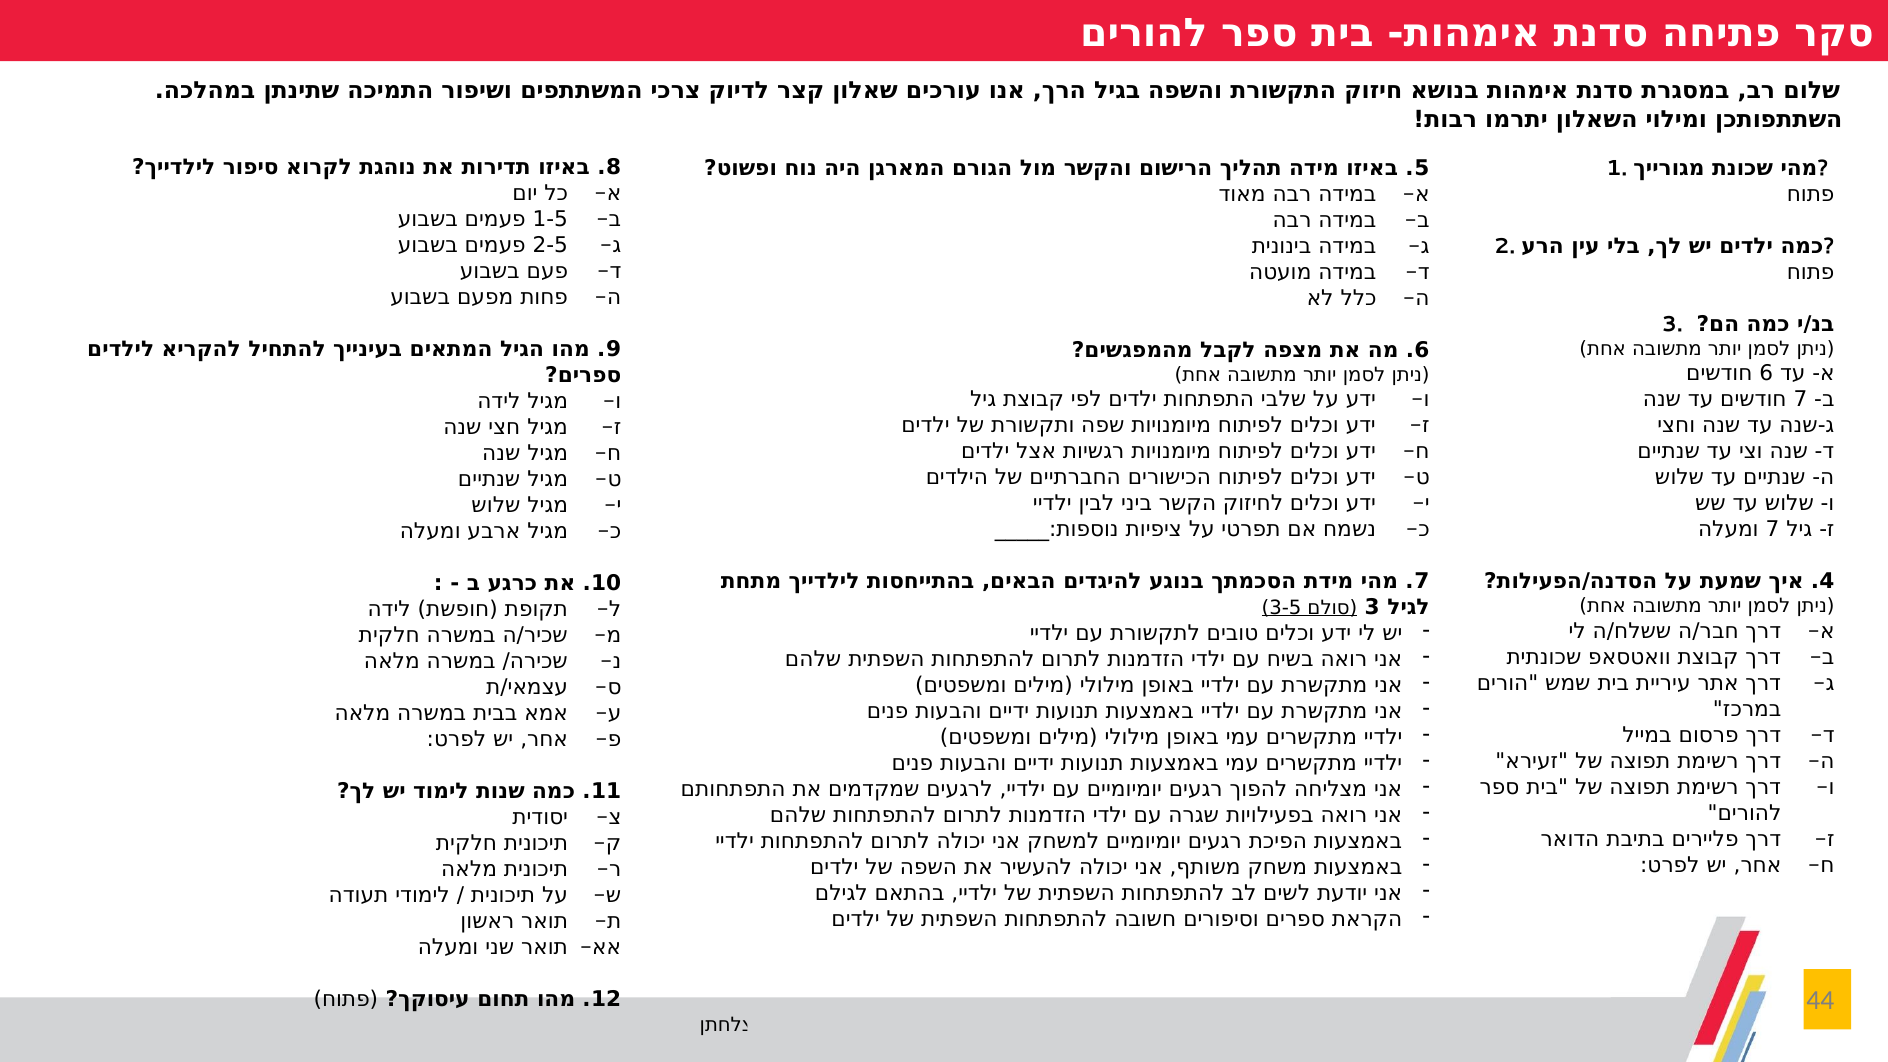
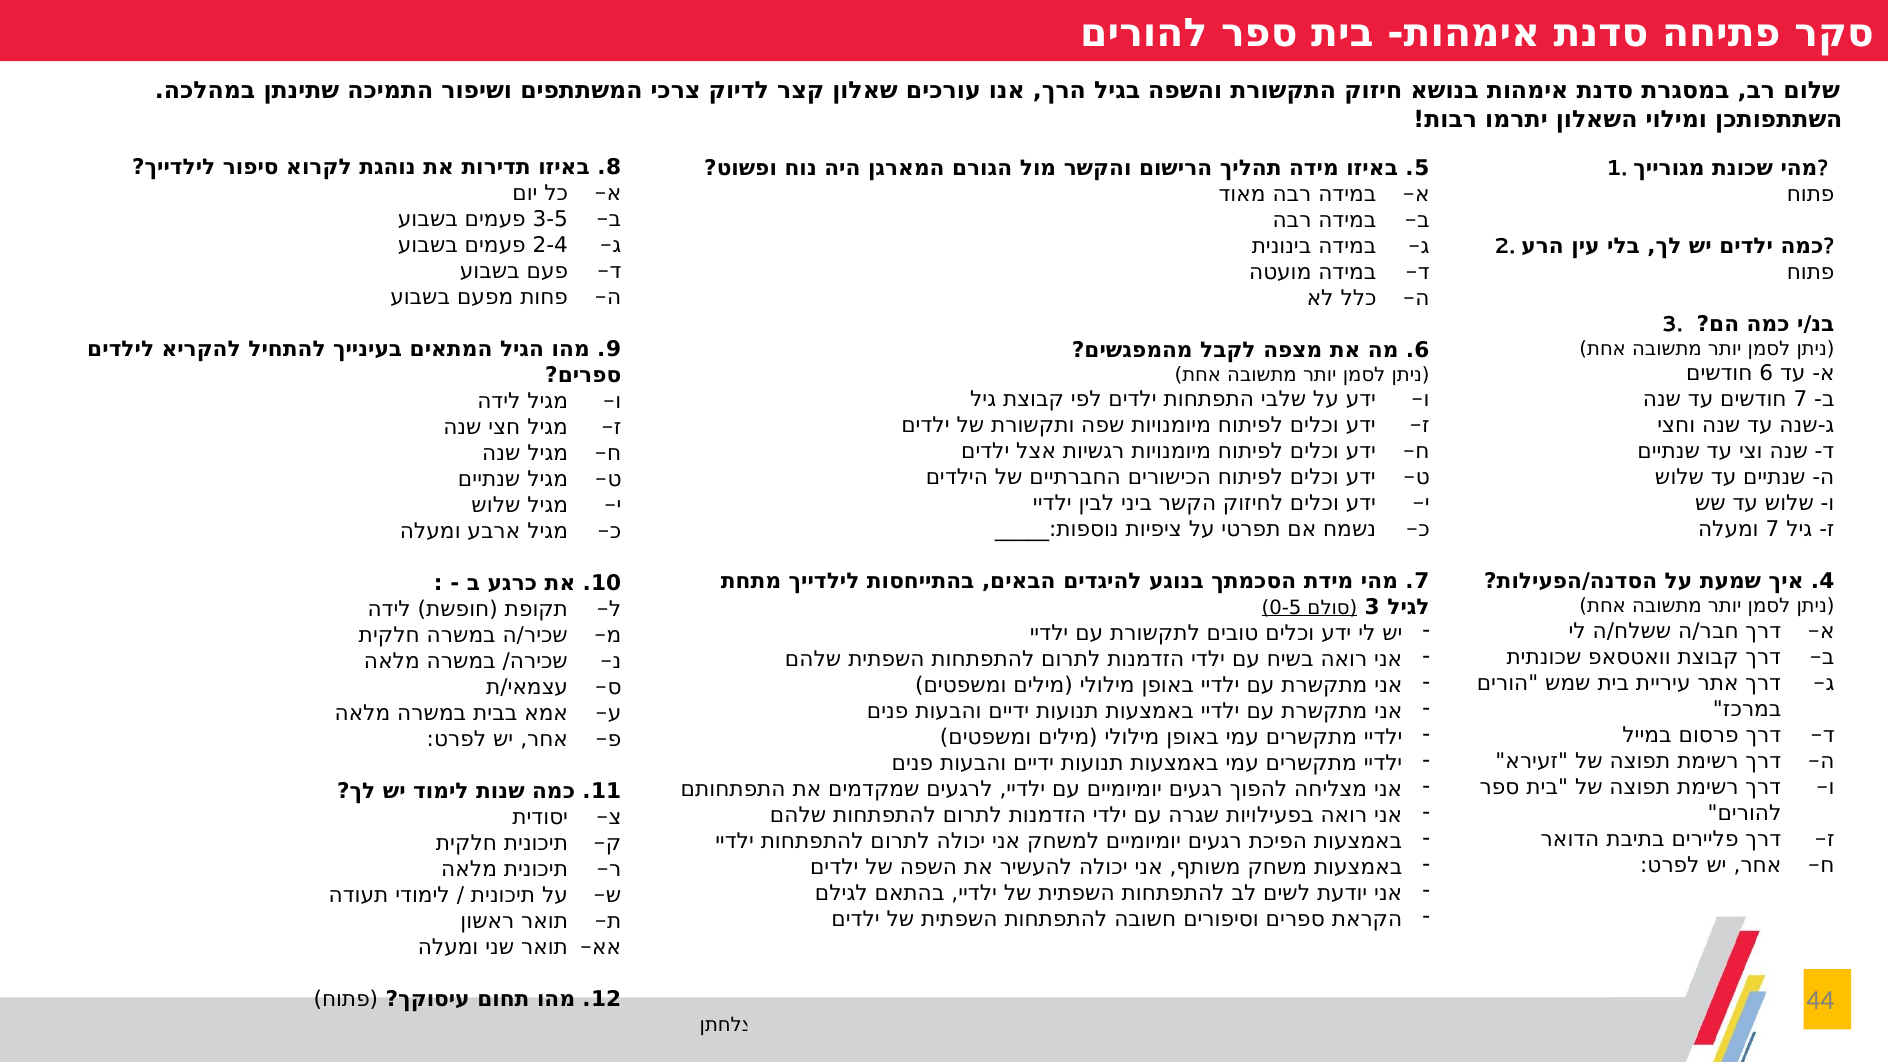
1-5: 1-5 -> 3-5 (550, 220)
2-5: 2-5 -> 2-4 (550, 246)
3-5: 3-5 -> 0-5 (1285, 608)
